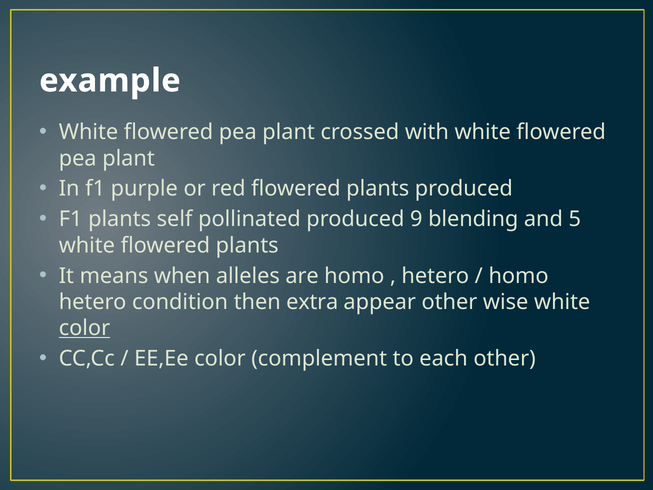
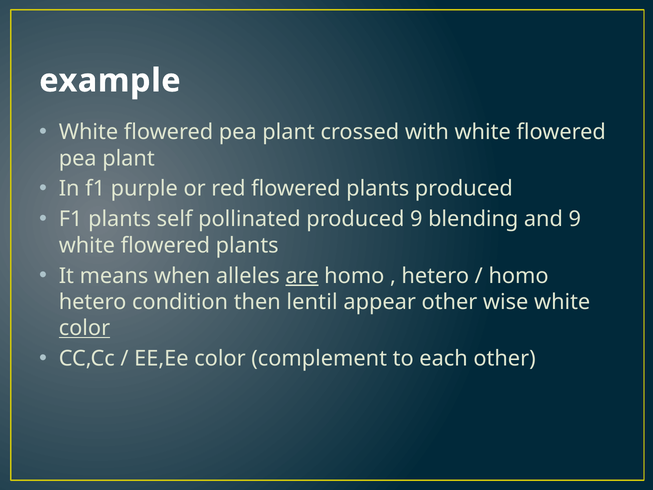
and 5: 5 -> 9 (575, 219)
are underline: none -> present (302, 276)
extra: extra -> lentil (312, 302)
